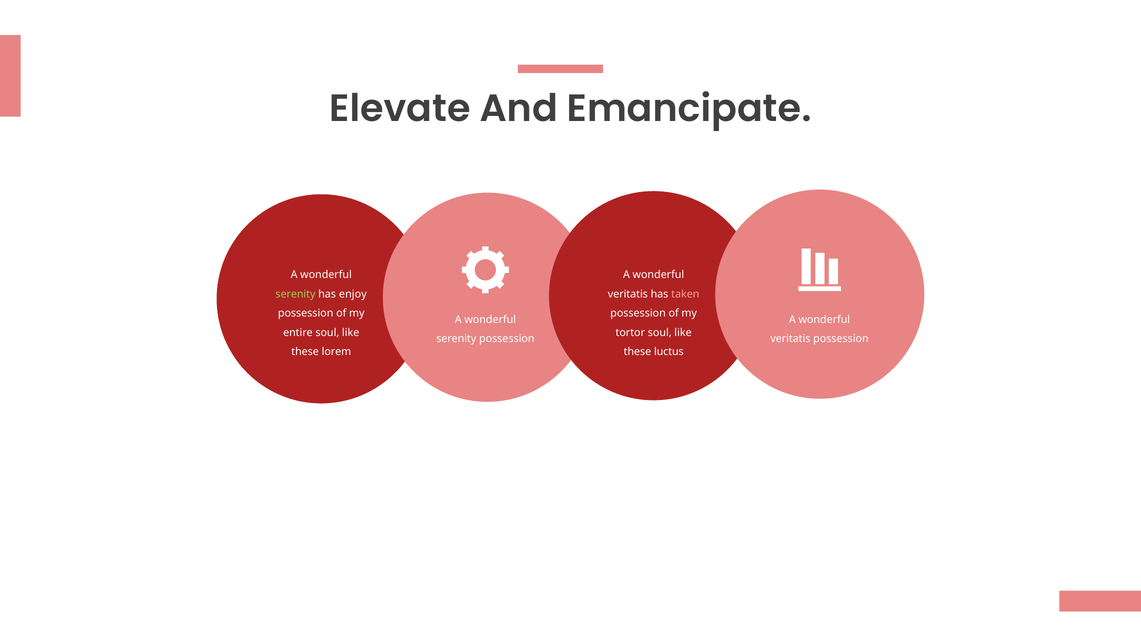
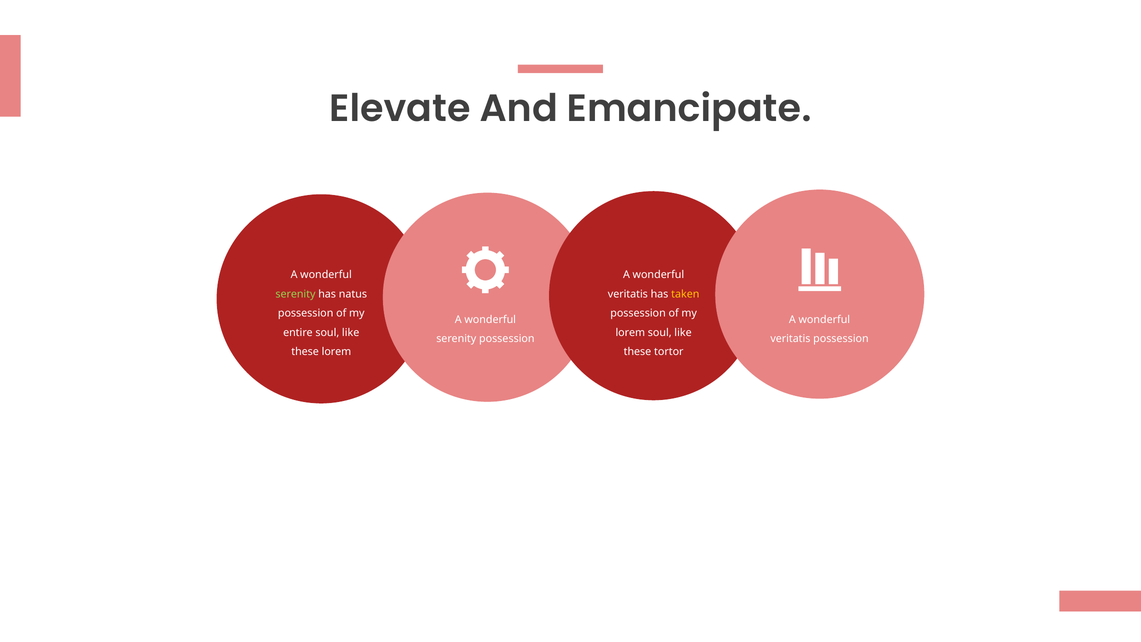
enjoy: enjoy -> natus (353, 294)
taken colour: pink -> yellow (685, 294)
tortor: tortor -> lorem (630, 332)
luctus: luctus -> tortor (669, 352)
